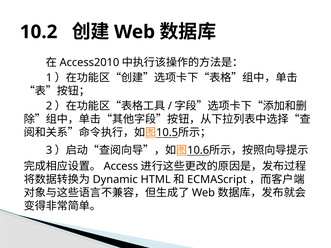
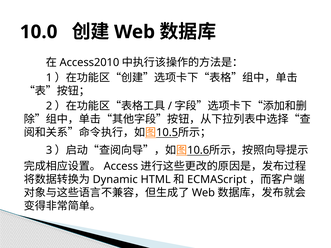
10.2: 10.2 -> 10.0 (39, 32)
